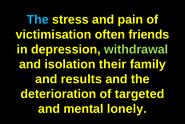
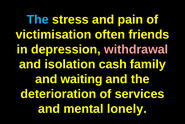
withdrawal colour: light green -> pink (136, 49)
their: their -> cash (113, 64)
results: results -> waiting (81, 79)
targeted: targeted -> services (140, 94)
